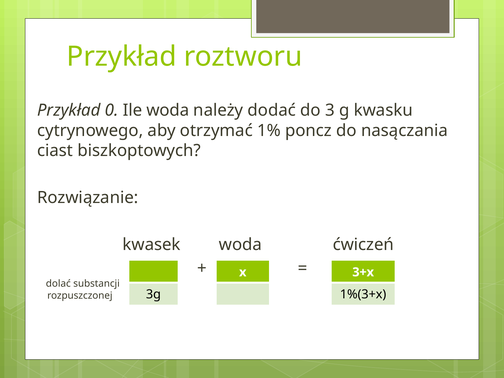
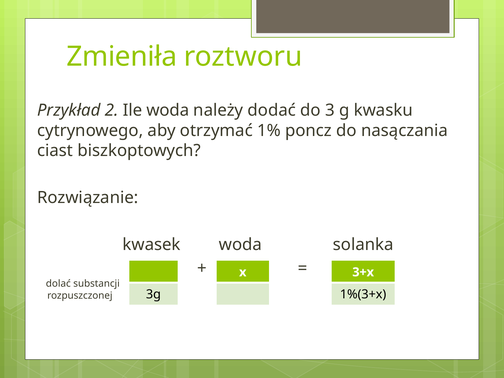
Przykład: Przykład -> Zmieniła (122, 57)
0: 0 -> 2 (112, 110)
ćwiczeń: ćwiczeń -> solanka (363, 245)
